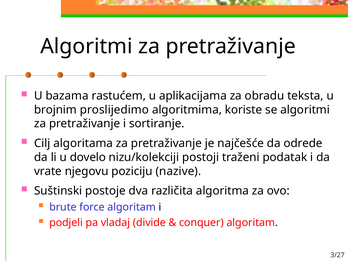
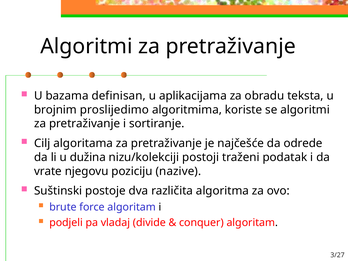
rastućem: rastućem -> definisan (119, 96)
dovelo: dovelo -> dužina (88, 157)
